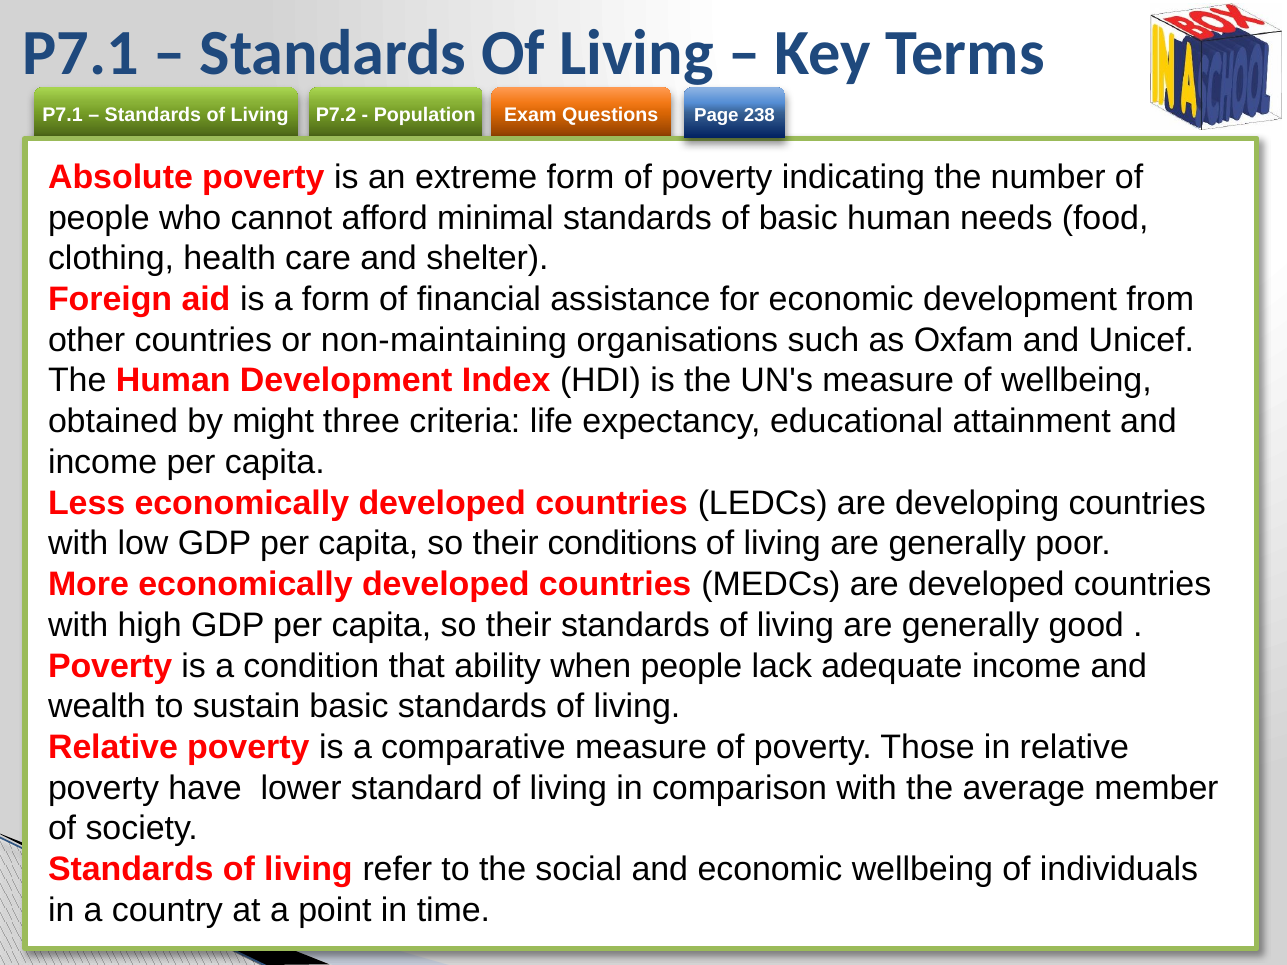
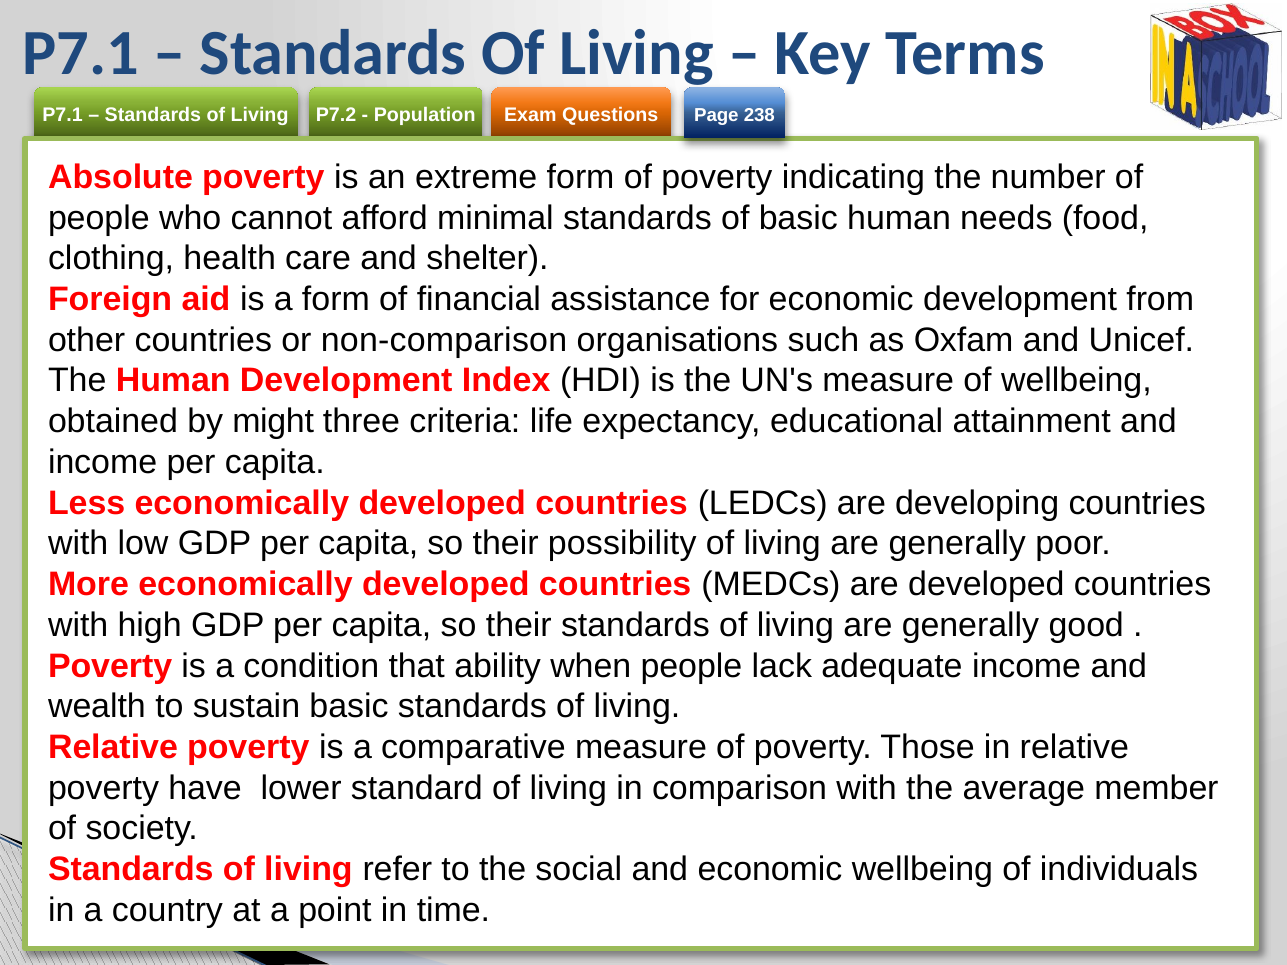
non-maintaining: non-maintaining -> non-comparison (444, 340)
conditions: conditions -> possibility (622, 544)
